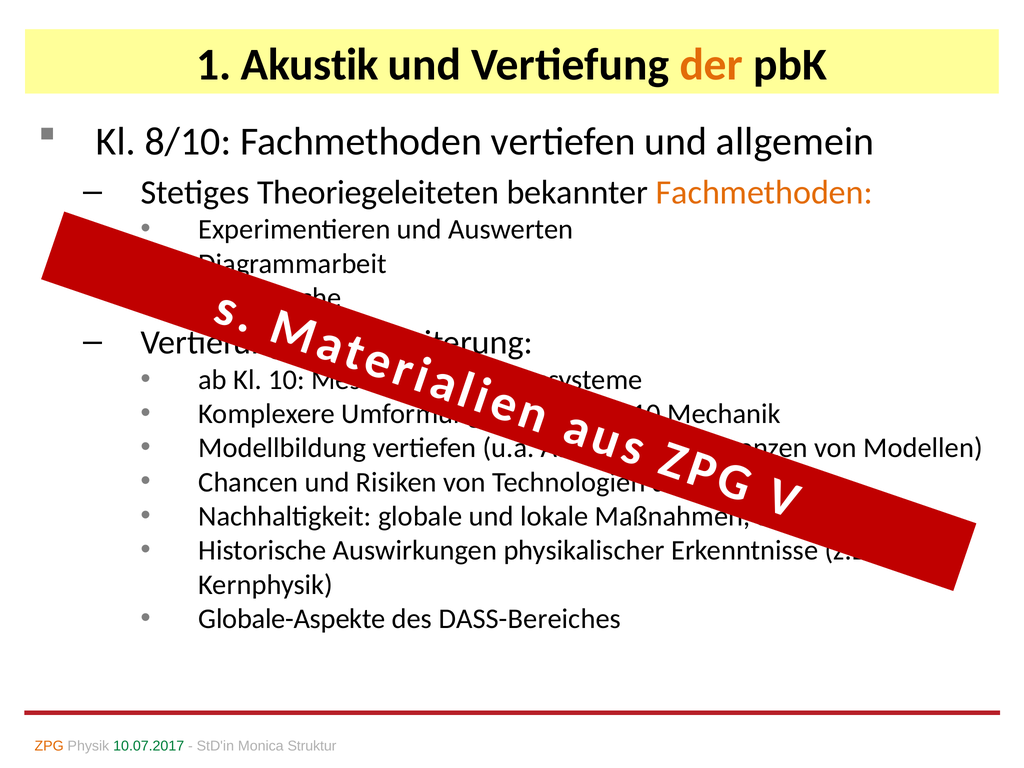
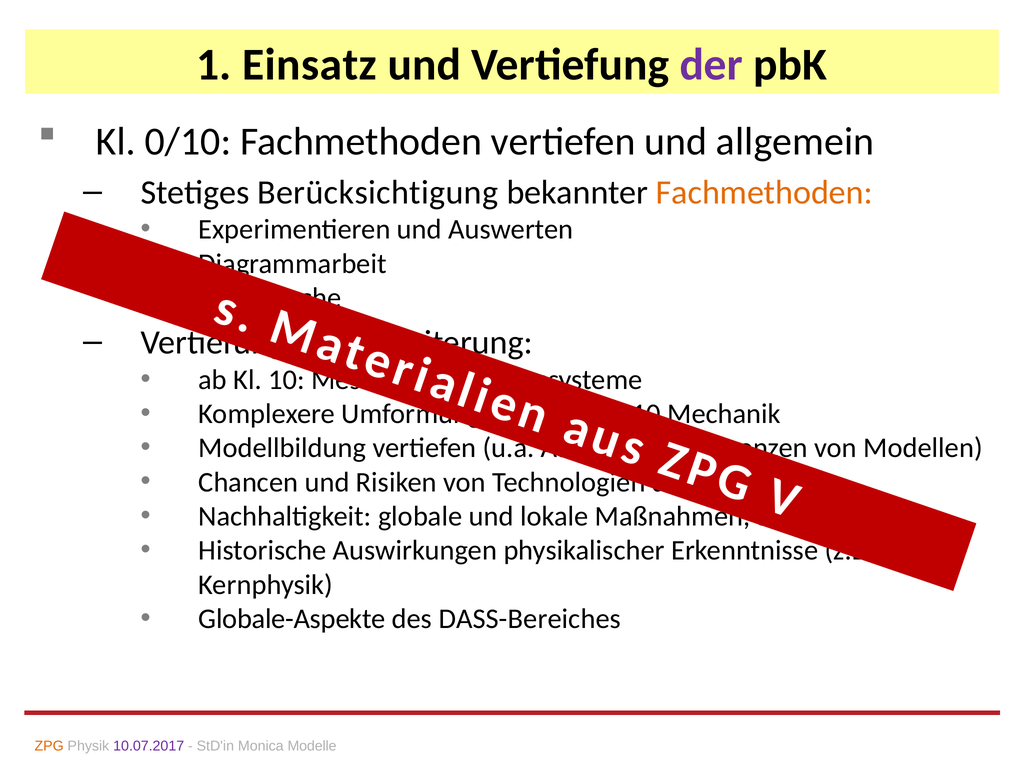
Akustik: Akustik -> Einsatz (309, 65)
der colour: orange -> purple (711, 65)
8/10: 8/10 -> 0/10 (188, 142)
Theoriegeleiteten: Theoriegeleiteten -> Berücksichtigung (378, 192)
10.07.2017 colour: green -> purple (149, 746)
Struktur: Struktur -> Modelle (312, 746)
